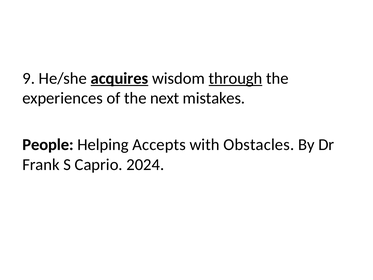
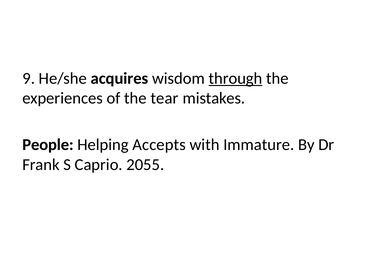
acquires underline: present -> none (119, 78)
next: next -> tear (165, 98)
Obstacles: Obstacles -> Immature (259, 145)
2024: 2024 -> 2055 (145, 164)
